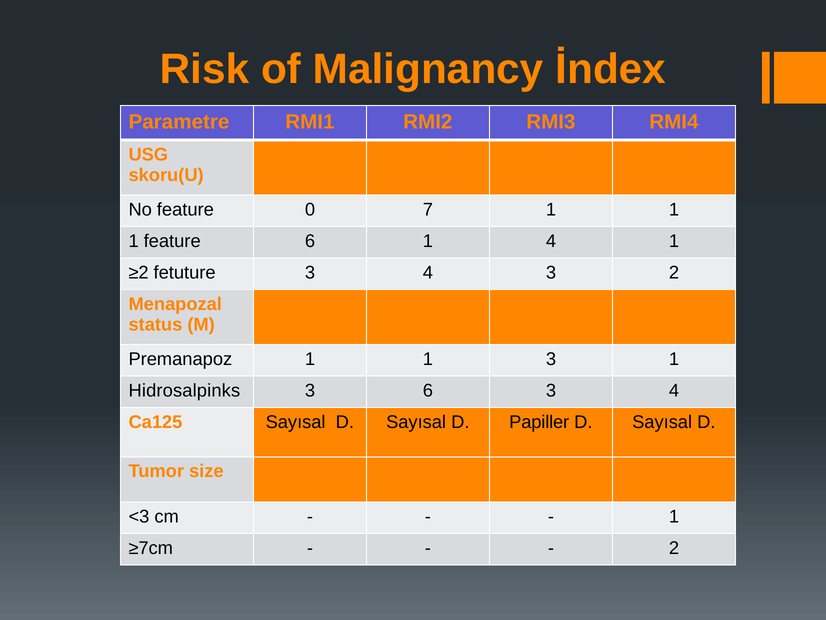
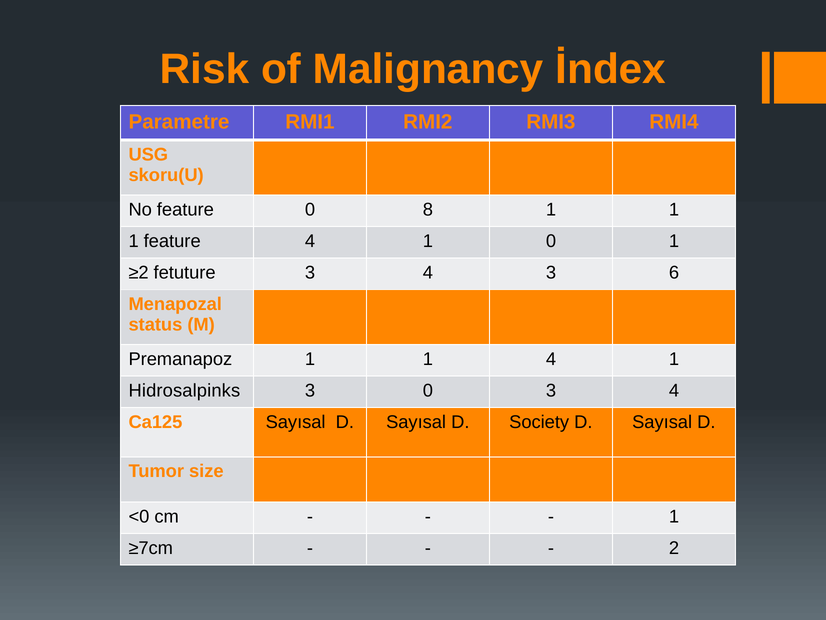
7: 7 -> 8 (428, 209)
feature 6: 6 -> 4 (310, 241)
1 4: 4 -> 0 (551, 241)
3 2: 2 -> 6 (674, 273)
1 3: 3 -> 4 (551, 359)
3 6: 6 -> 0 (428, 390)
Papiller: Papiller -> Society (539, 422)
<3: <3 -> <0 (139, 516)
